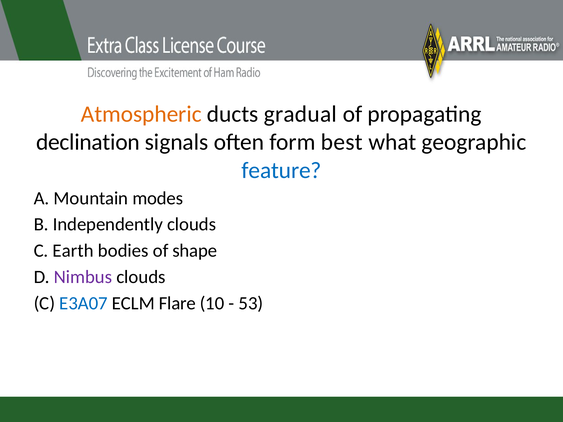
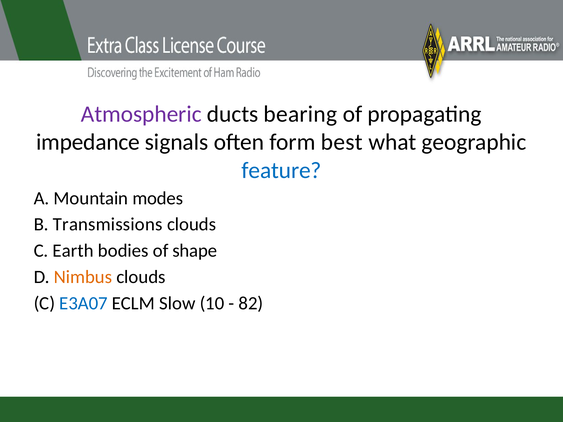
Atmospheric colour: orange -> purple (141, 114)
gradual: gradual -> bearing (300, 114)
declination: declination -> impedance (88, 142)
Independently: Independently -> Transmissions (108, 225)
Nimbus colour: purple -> orange (83, 277)
Flare: Flare -> Slow (177, 303)
53: 53 -> 82 (251, 303)
